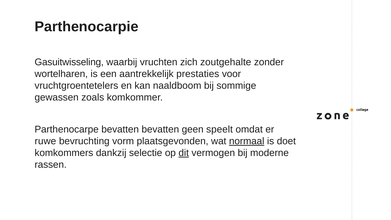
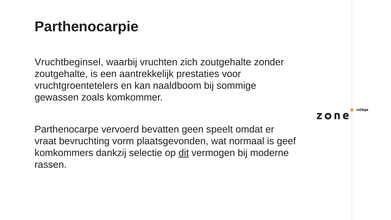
Gasuitwisseling: Gasuitwisseling -> Vruchtbeginsel (69, 62)
wortelharen: wortelharen -> zoutgehalte (61, 74)
Parthenocarpe bevatten: bevatten -> vervoerd (120, 129)
ruwe: ruwe -> vraat (45, 141)
normaal underline: present -> none (247, 141)
doet: doet -> geef (286, 141)
